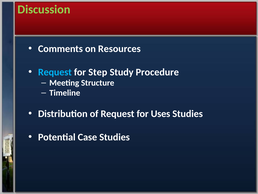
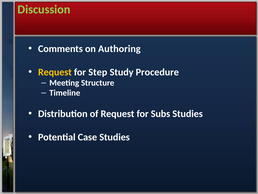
Resources: Resources -> Authoring (119, 49)
Request colour: light blue -> yellow (55, 72)
Uses: Uses -> Subs (160, 114)
